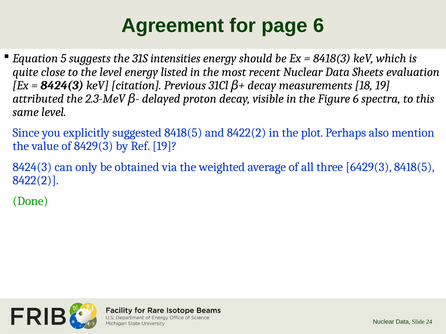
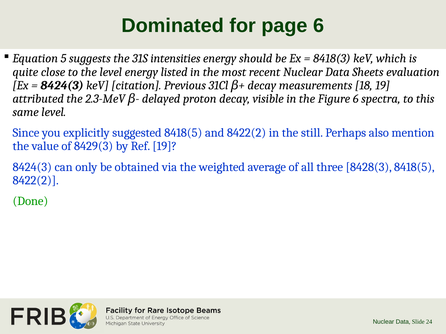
Agreement: Agreement -> Dominated (173, 26)
plot: plot -> still (312, 133)
6429(3: 6429(3 -> 8428(3 (369, 167)
